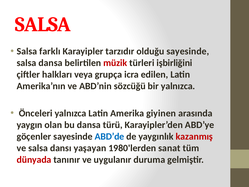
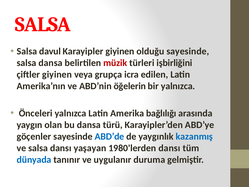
farklı: farklı -> davul (50, 51)
Karayipler tarzıdır: tarzıdır -> giyinen (120, 51)
çiftler halkları: halkları -> giyinen (57, 74)
sözcüğü: sözcüğü -> öğelerin (130, 86)
giyinen: giyinen -> bağlılığı (161, 113)
kazanmış colour: red -> blue (194, 136)
1980'lerden sanat: sanat -> dansı (169, 148)
dünyada colour: red -> blue (34, 160)
